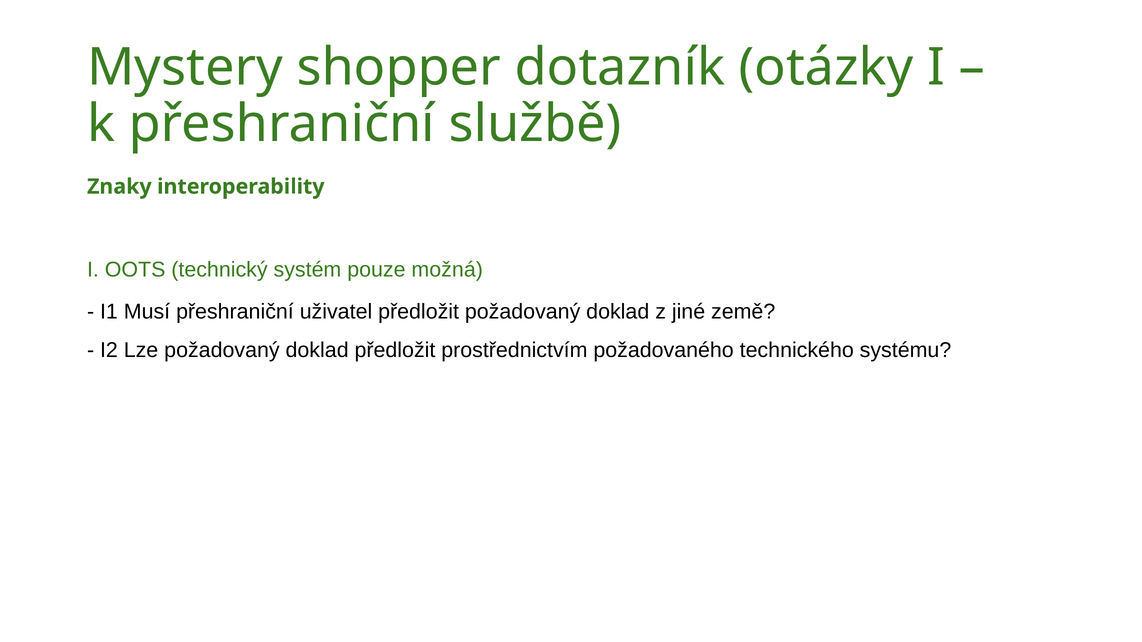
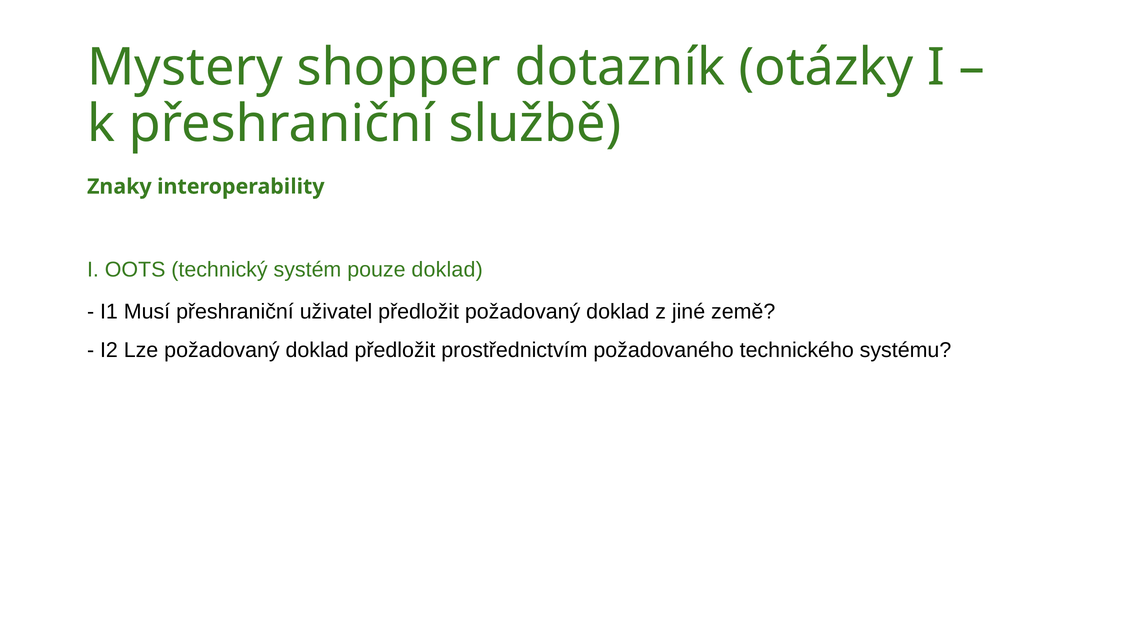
pouze možná: možná -> doklad (447, 270)
